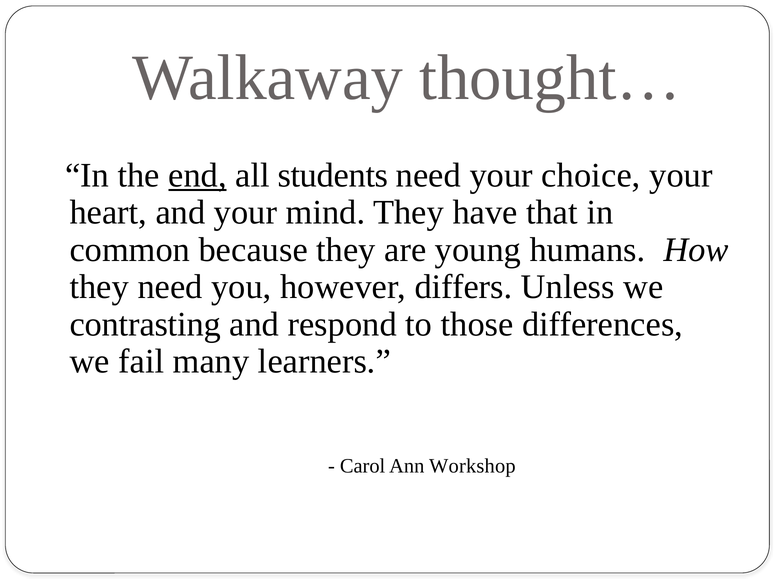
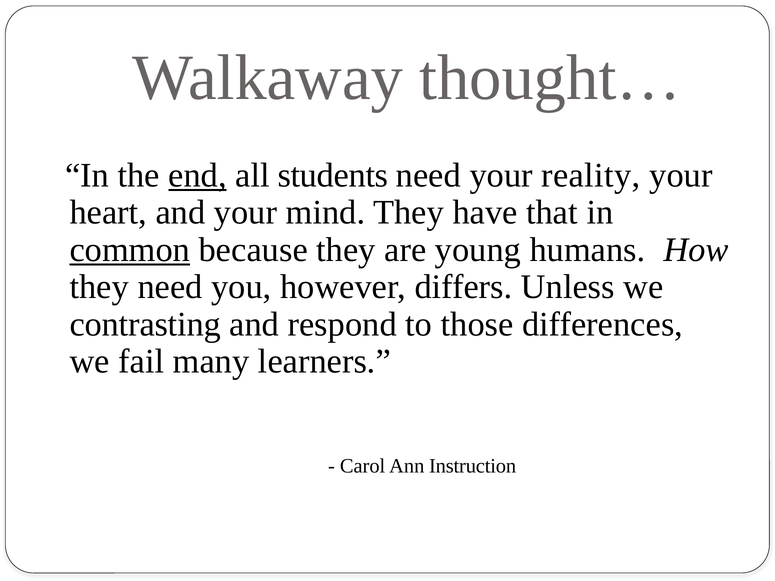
choice: choice -> reality (591, 175)
common underline: none -> present (130, 250)
Workshop: Workshop -> Instruction (473, 466)
